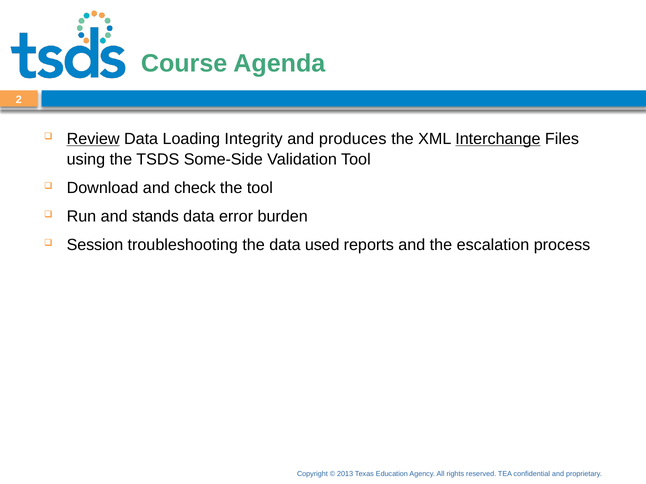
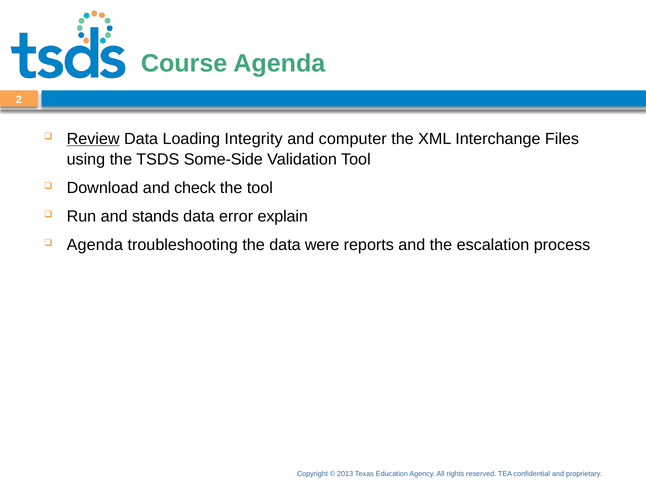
produces: produces -> computer (353, 139)
Interchange underline: present -> none (498, 139)
burden: burden -> explain (283, 217)
Session: Session -> Agenda (95, 245)
used: used -> were (322, 245)
